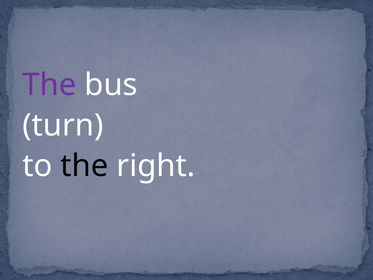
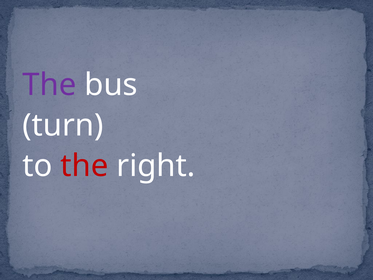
the colour: black -> red (84, 166)
